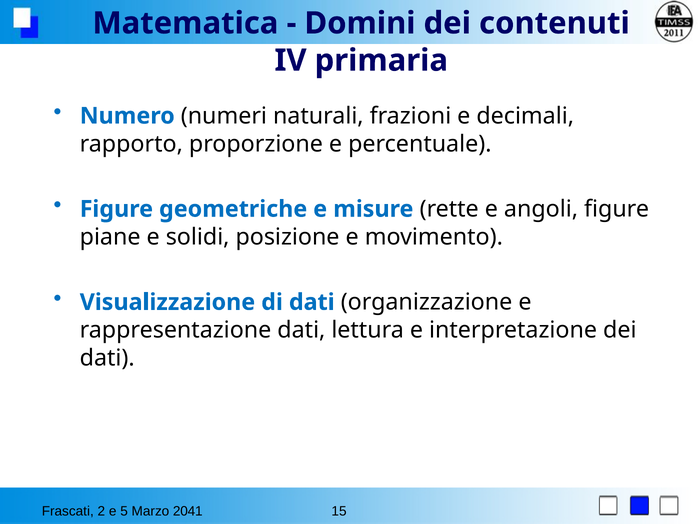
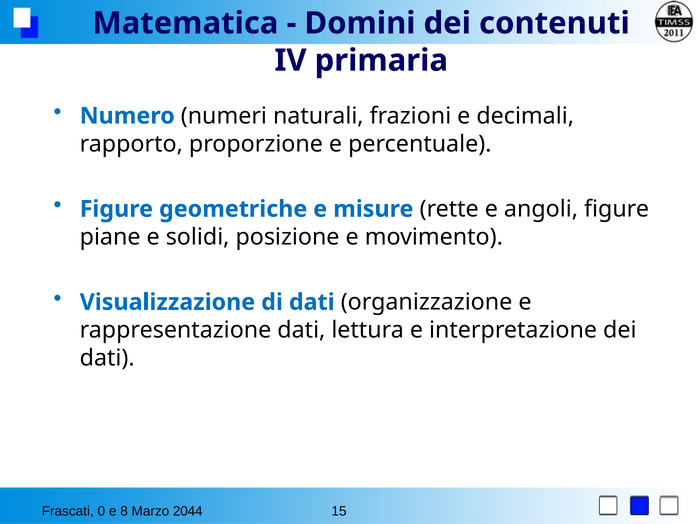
2: 2 -> 0 (101, 511)
5: 5 -> 8 (124, 511)
2041: 2041 -> 2044 (188, 511)
